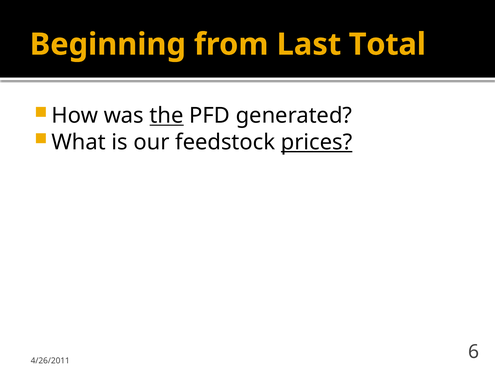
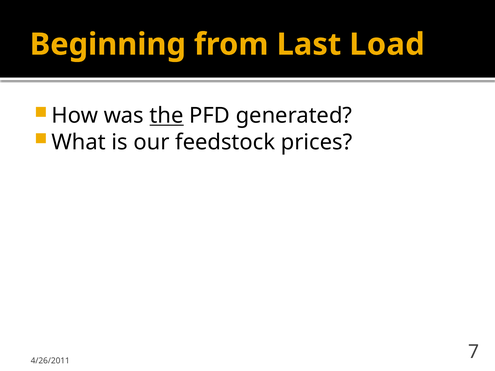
Total: Total -> Load (387, 44)
prices underline: present -> none (317, 142)
6: 6 -> 7 (474, 352)
